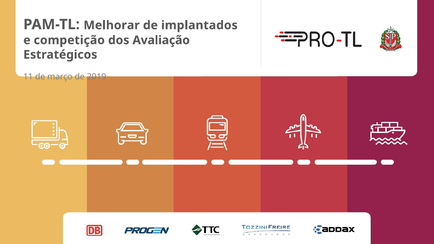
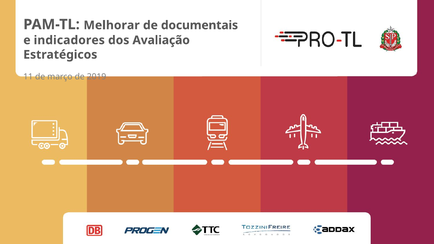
implantados: implantados -> documentais (200, 25)
competição: competição -> indicadores (69, 40)
